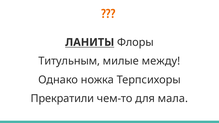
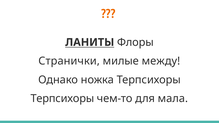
Титульным: Титульным -> Странички (69, 61)
Прекратили: Прекратили -> Терпсихоры (62, 99)
